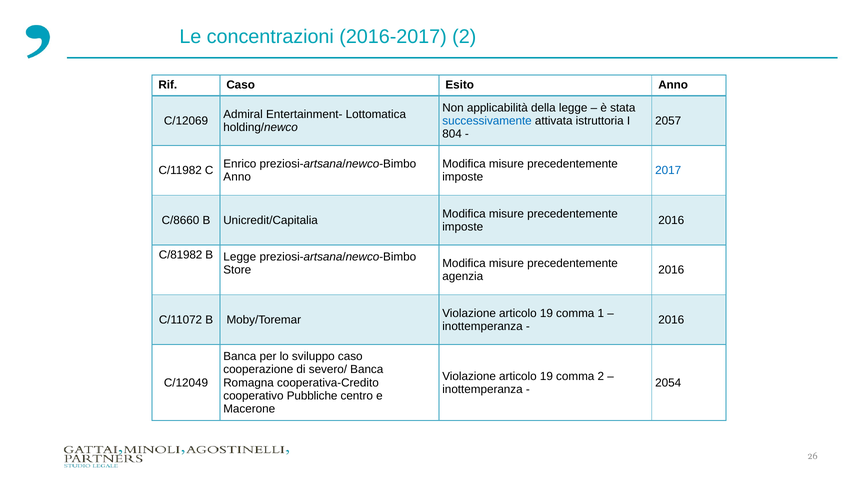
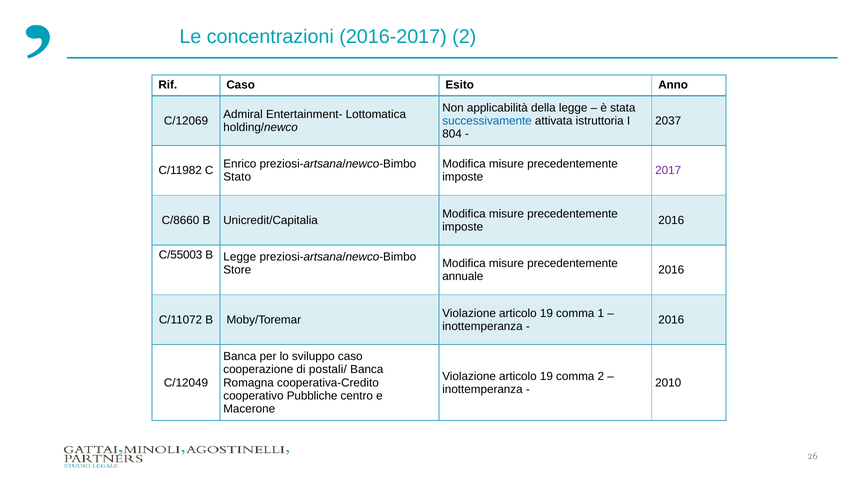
2057: 2057 -> 2037 (668, 121)
2017 colour: blue -> purple (668, 171)
Anno: Anno -> Stato (237, 177)
C/81982: C/81982 -> C/55003 (181, 255)
agenzia: agenzia -> annuale (463, 277)
severo/: severo/ -> postali/ (328, 370)
2054: 2054 -> 2010 (668, 383)
